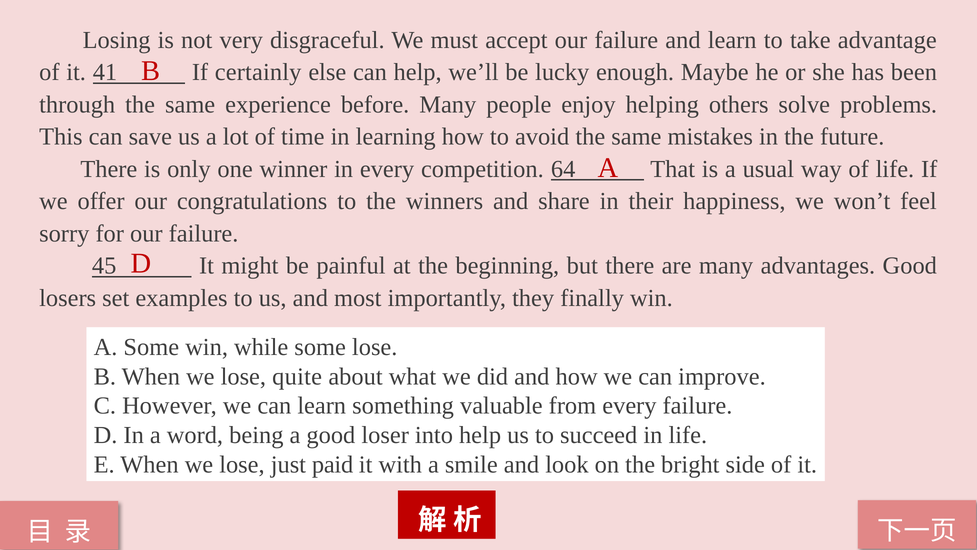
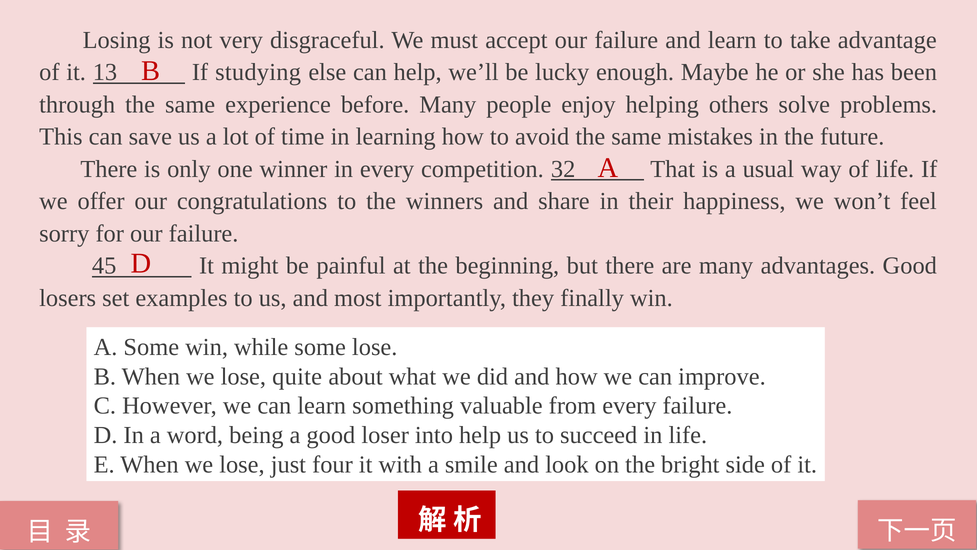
41: 41 -> 13 (105, 72)
certainly: certainly -> studying (258, 72)
64: 64 -> 32 (563, 169)
paid: paid -> four (332, 464)
